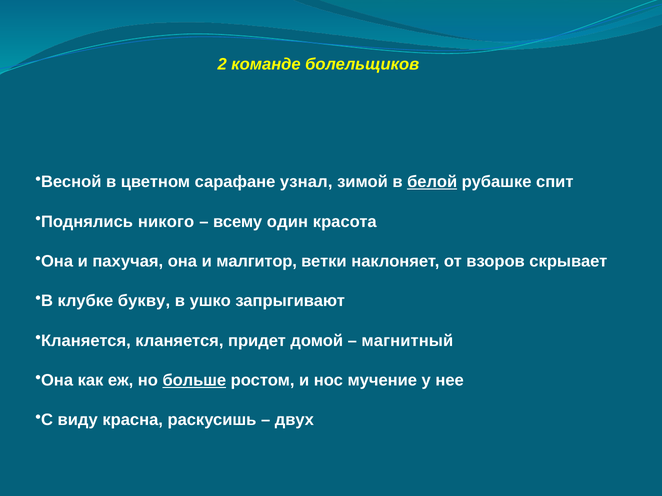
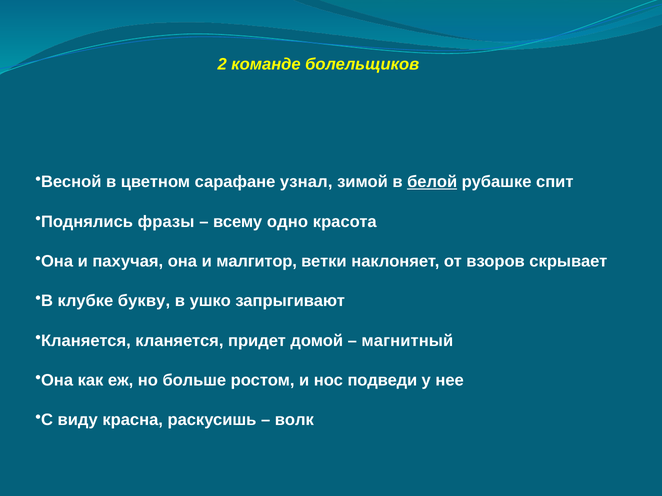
никого: никого -> фразы (166, 222)
один: один -> одно (287, 222)
больше underline: present -> none (194, 381)
мучение: мучение -> подведи (382, 381)
двух: двух -> волк (294, 420)
